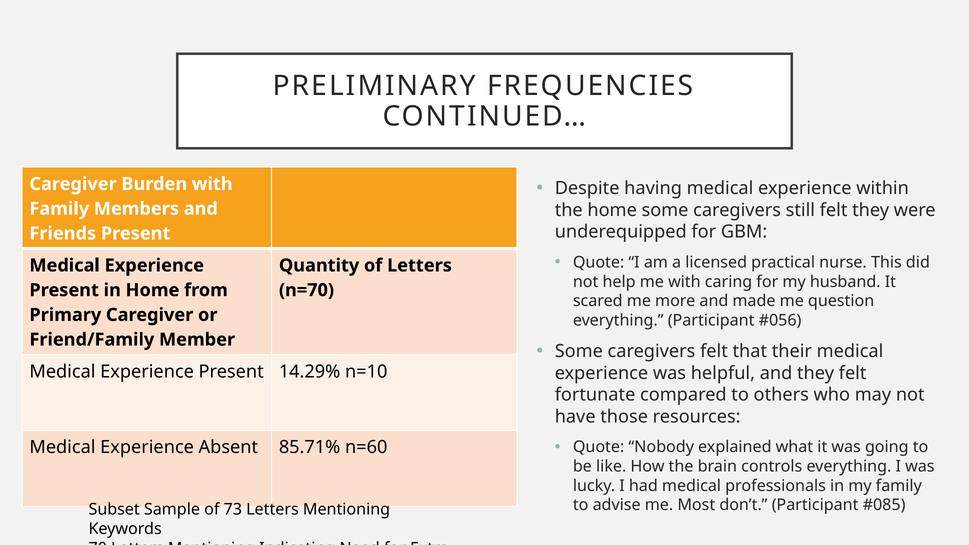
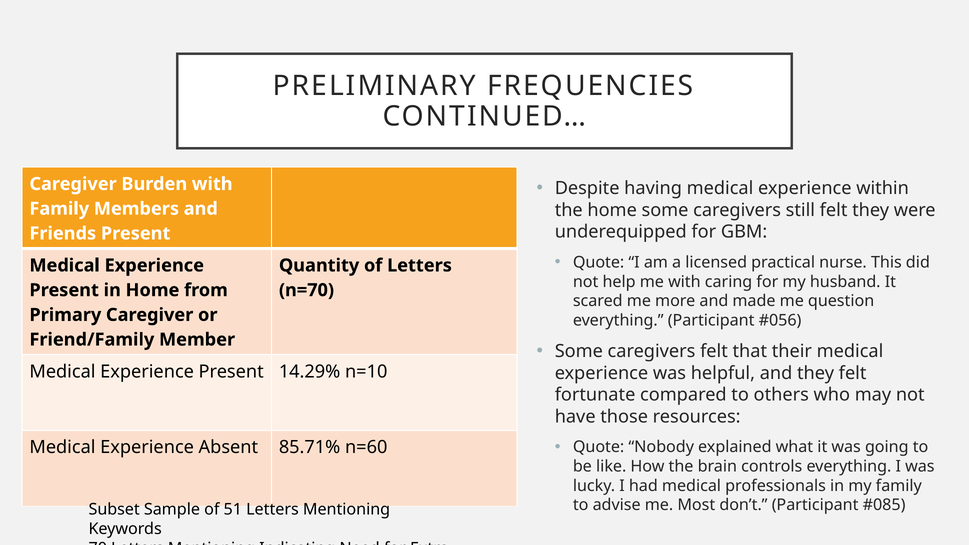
73: 73 -> 51 (233, 510)
